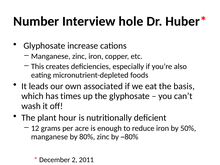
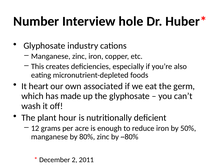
increase: increase -> industry (83, 46)
leads: leads -> heart (39, 86)
basis: basis -> germ (184, 86)
times: times -> made (71, 96)
